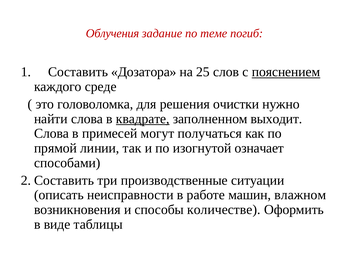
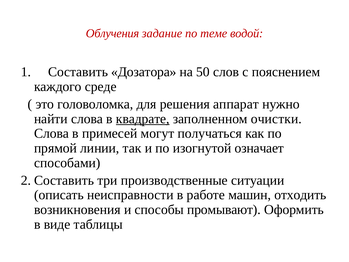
погиб: погиб -> водой (247, 33)
25: 25 -> 50 (203, 72)
пояснением underline: present -> none (286, 72)
очистки: очистки -> аппарат (236, 104)
выходит: выходит -> очистки (276, 119)
влажном: влажном -> отходить (300, 195)
количестве: количестве -> промывают (224, 209)
